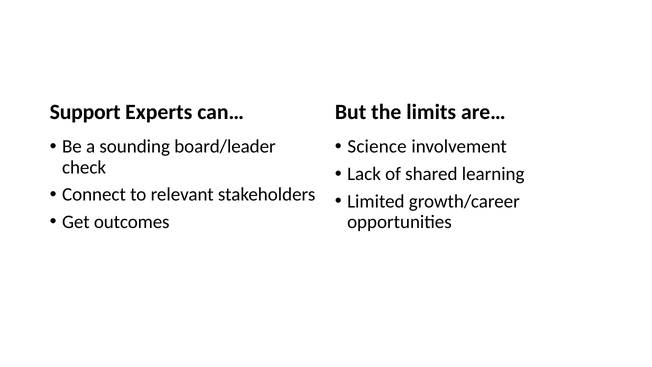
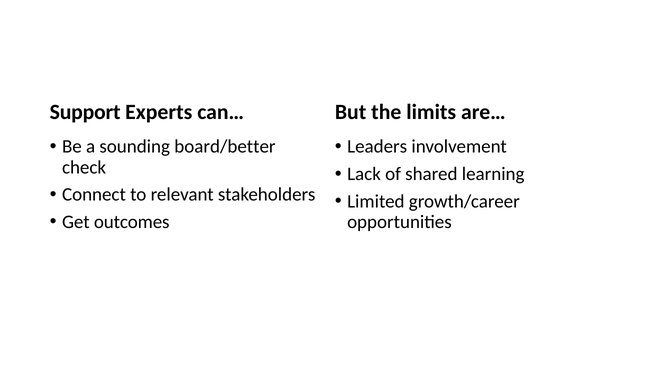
board/leader: board/leader -> board/better (225, 147)
Science: Science -> Leaders (377, 147)
